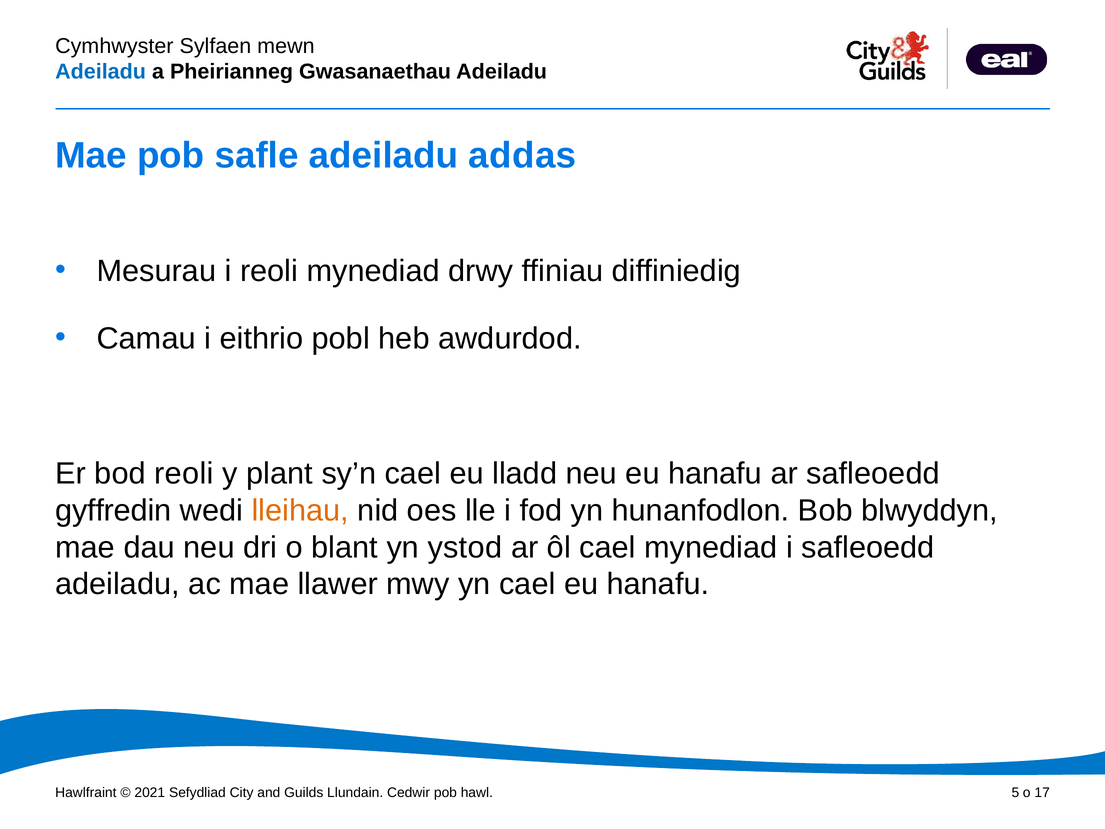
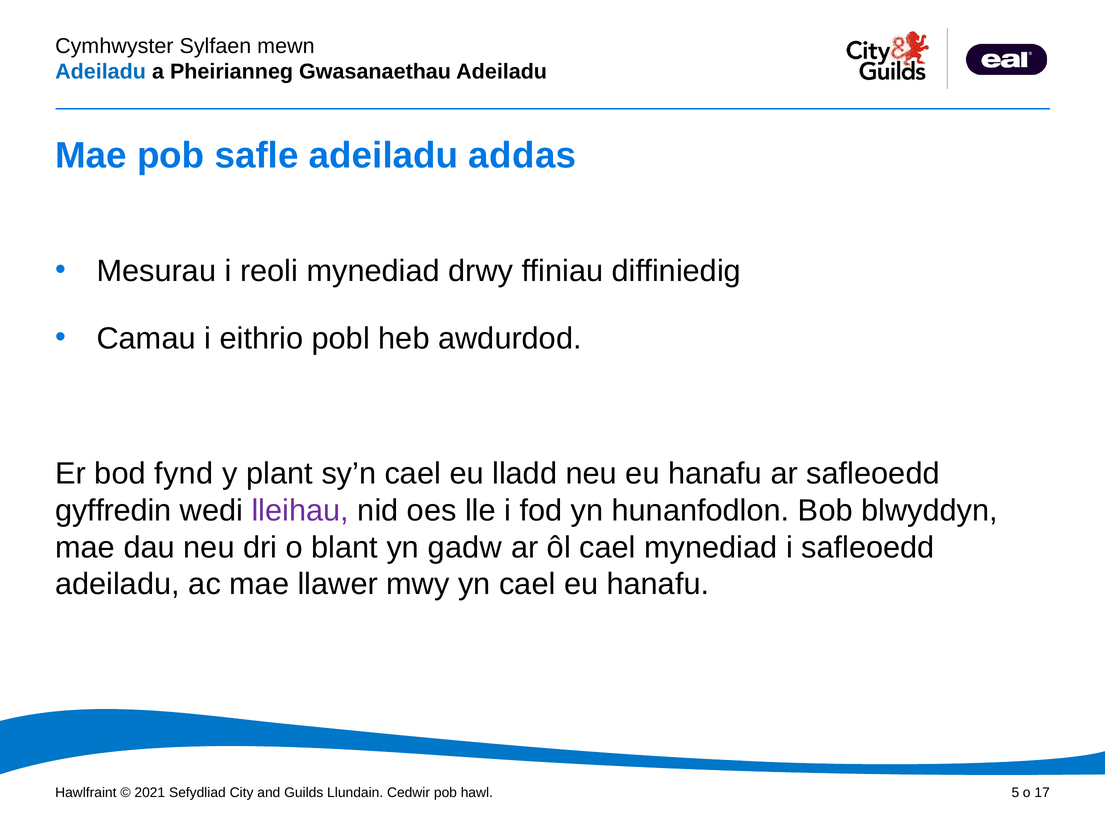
bod reoli: reoli -> fynd (184, 474)
lleihau colour: orange -> purple (300, 510)
ystod: ystod -> gadw (465, 547)
